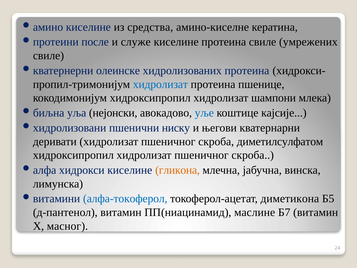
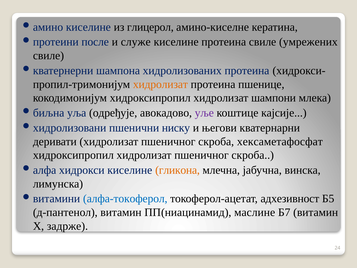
средства: средства -> глицерол (150, 27)
олеинске: олеинске -> шампона (118, 71)
хидролизат colour: blue -> orange (160, 84)
нејонски: нејонски -> одређује (113, 113)
уље colour: blue -> purple (204, 113)
диметилсулфатом: диметилсулфатом -> хексаметафосфат (280, 141)
диметикона: диметикона -> адхезивност (290, 199)
масног: масног -> задрже (67, 226)
